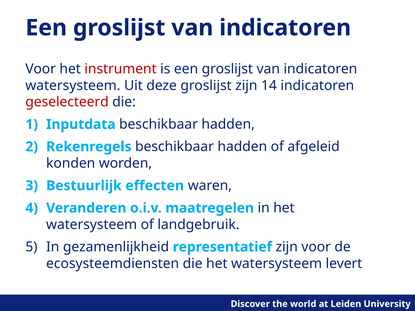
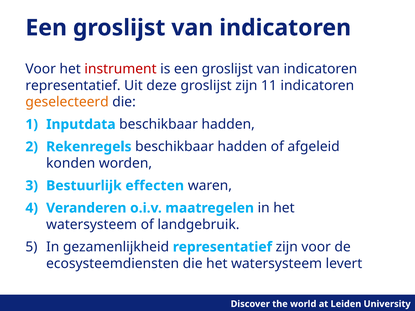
watersysteem: watersysteem -> representatief (73, 86)
14: 14 -> 11 (269, 86)
geselecteerd colour: red -> orange (67, 102)
